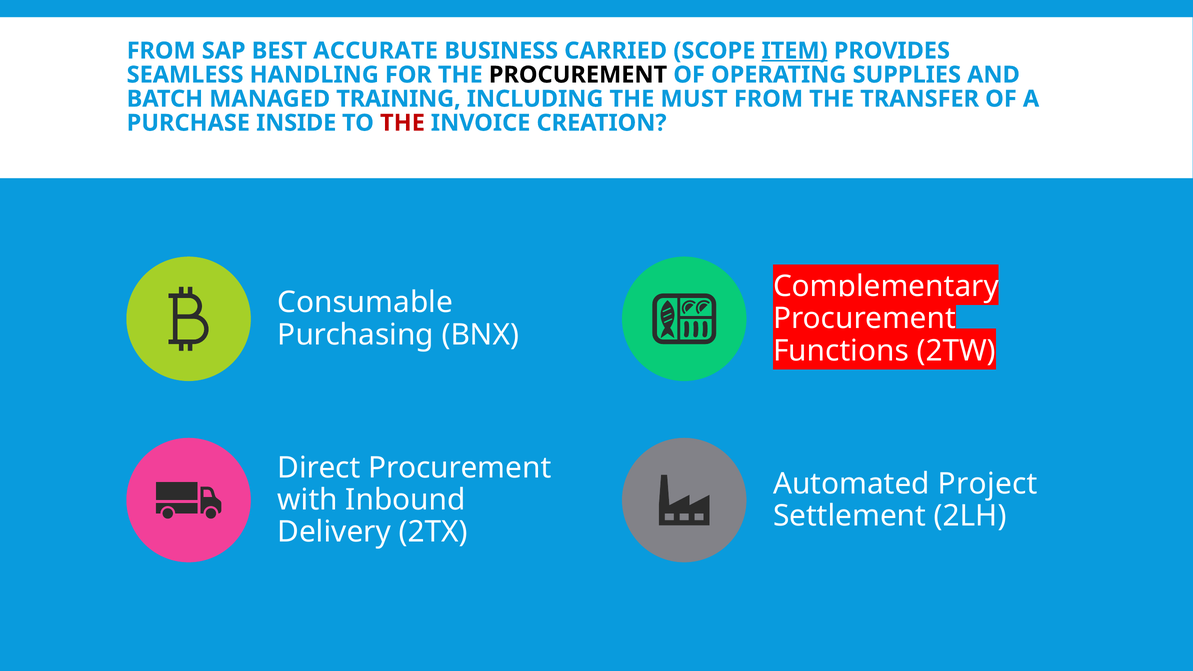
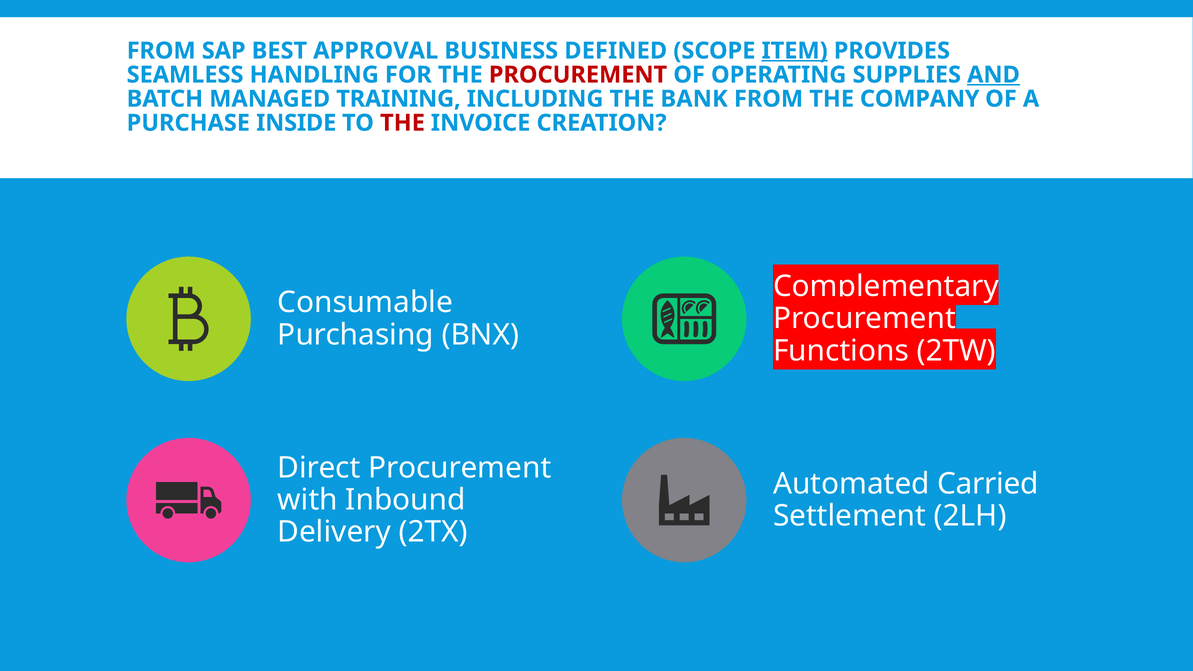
ACCURATE: ACCURATE -> APPROVAL (376, 51)
CARRIED: CARRIED -> DEFINED (616, 51)
PROCUREMENT colour: black -> red (578, 75)
AND underline: none -> present (993, 75)
MUST: MUST -> BANK (694, 99)
TRANSFER: TRANSFER -> COMPANY (920, 99)
Project: Project -> Carried (988, 484)
